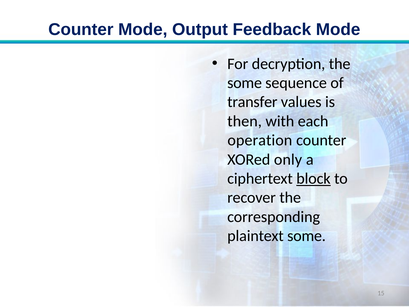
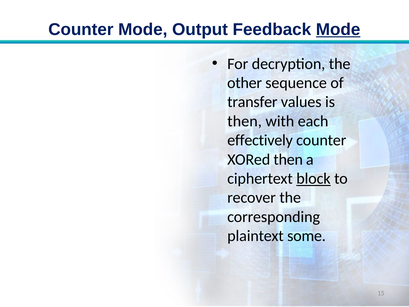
Mode underline: none -> present (338, 29)
some: some -> other (245, 83)
operation: operation -> effectively (260, 140)
XORed only: only -> then (288, 159)
